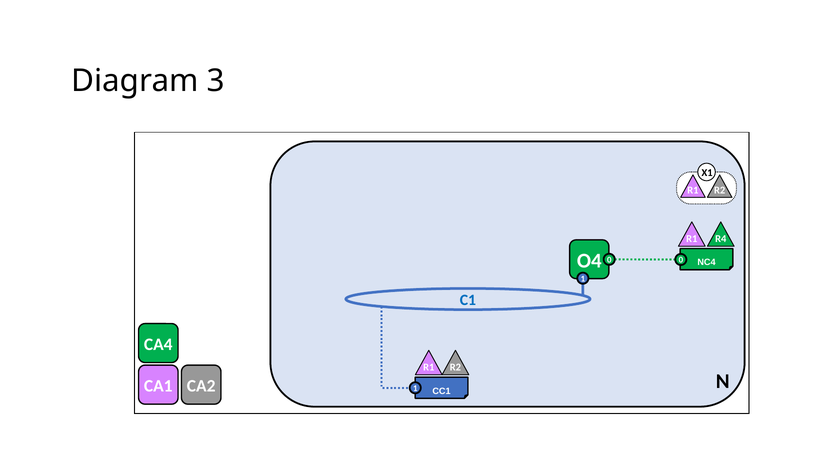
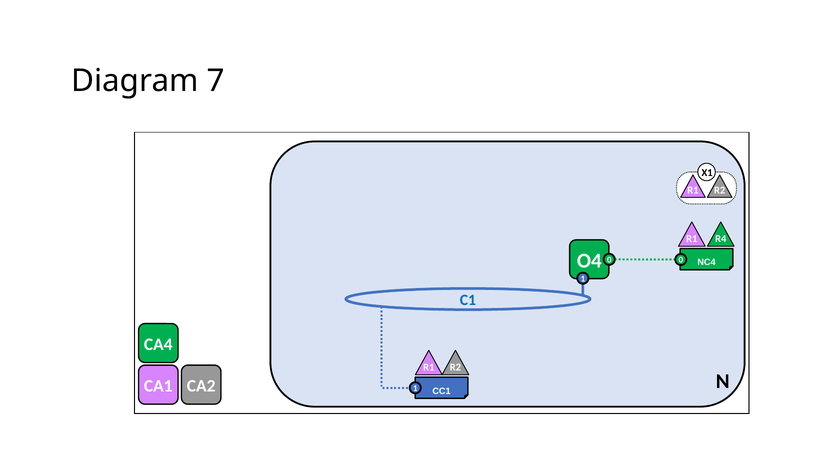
3: 3 -> 7 (216, 81)
